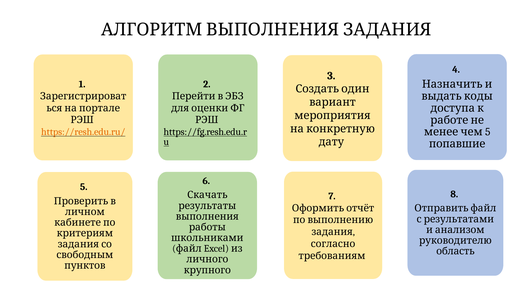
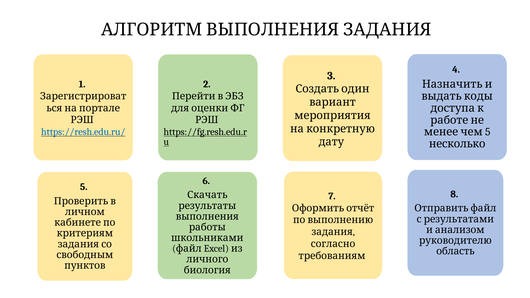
https://resh.edu.ru/ colour: orange -> blue (83, 132)
попавшие: попавшие -> несколько (457, 144)
крупного: крупного -> биология (207, 270)
